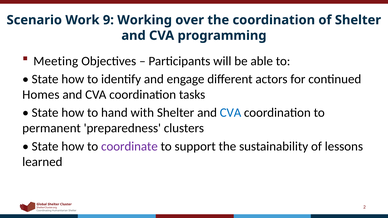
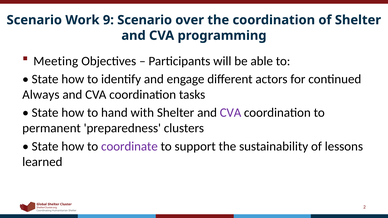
9 Working: Working -> Scenario (145, 20)
Homes: Homes -> Always (41, 95)
CVA colour: blue -> purple (231, 113)
